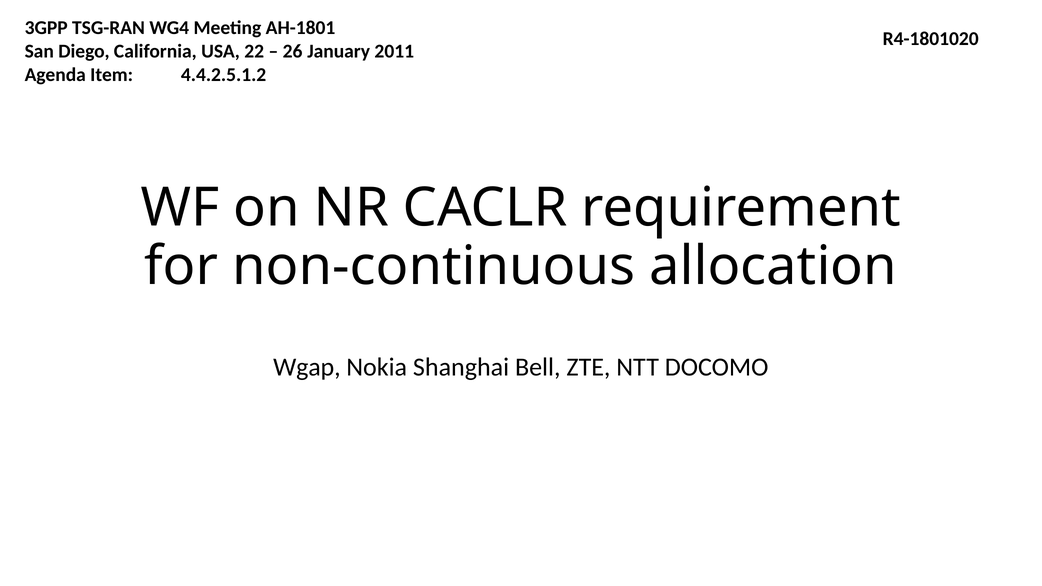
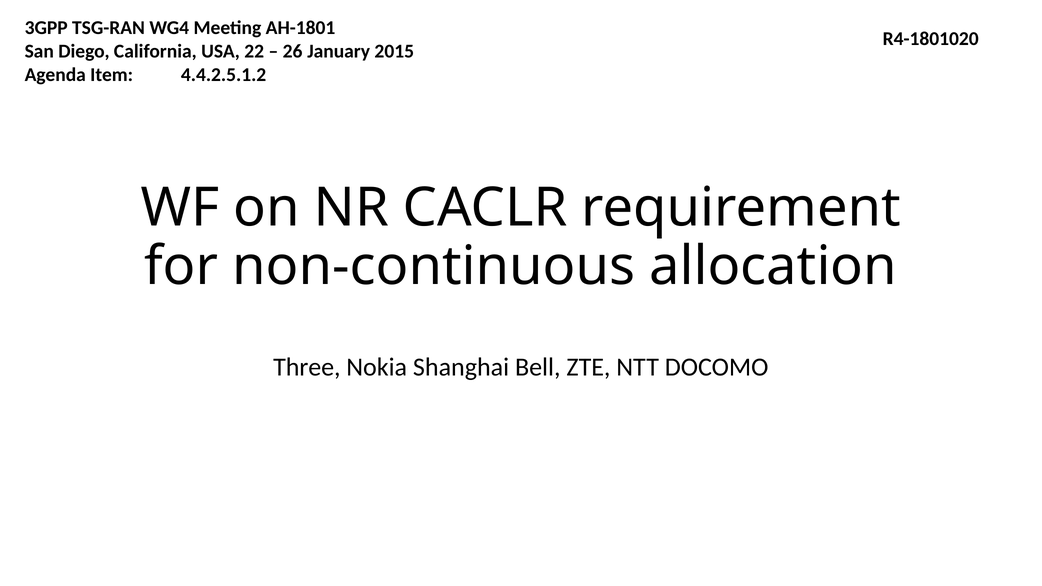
2011: 2011 -> 2015 (394, 51)
Wgap: Wgap -> Three (307, 367)
